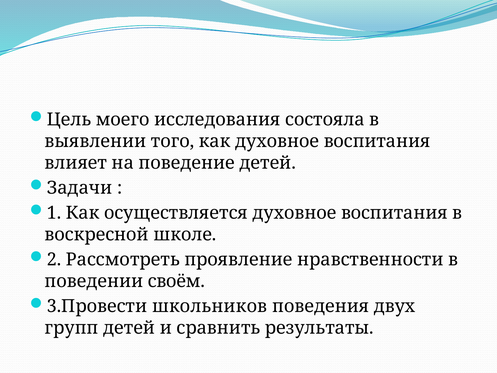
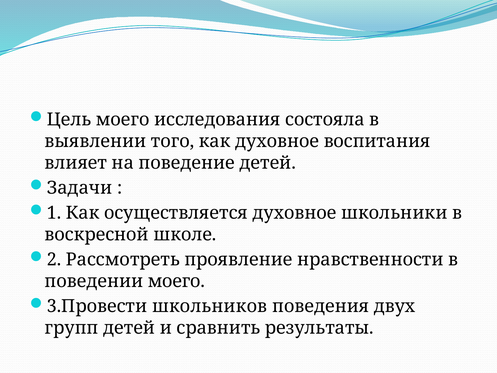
осуществляется духовное воспитания: воспитания -> школьники (394, 213)
поведении своём: своём -> моего (176, 281)
